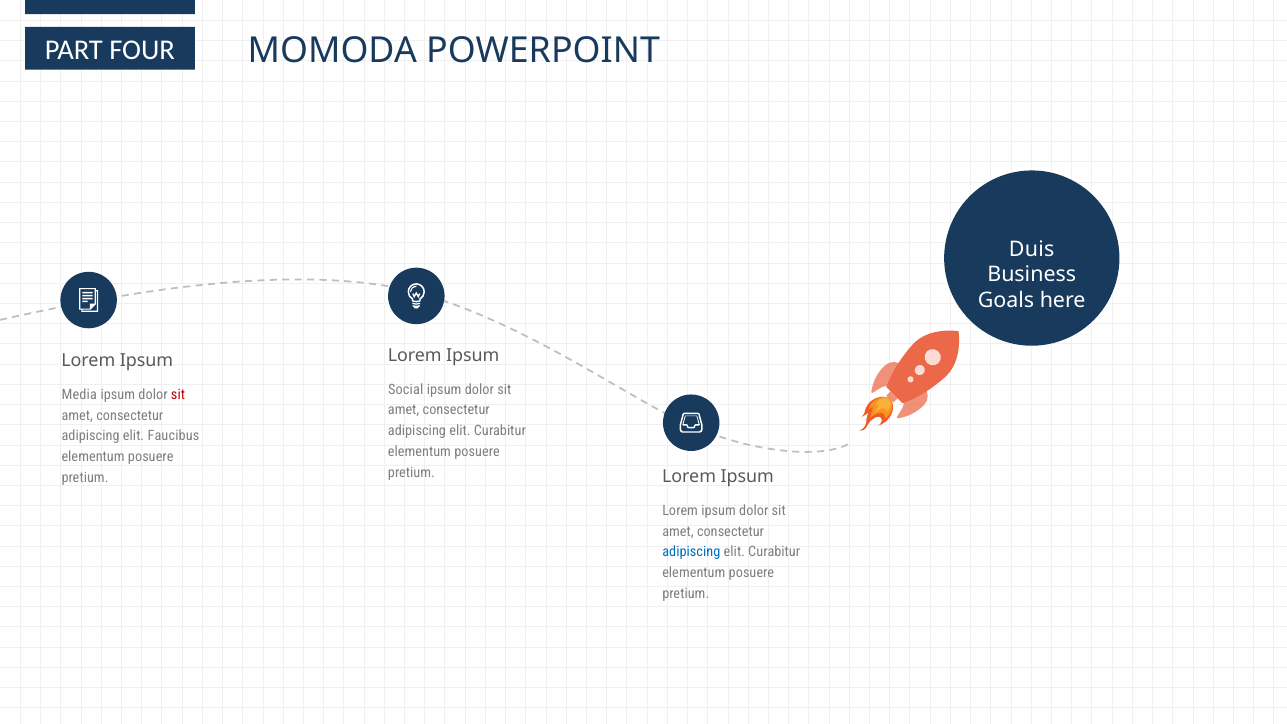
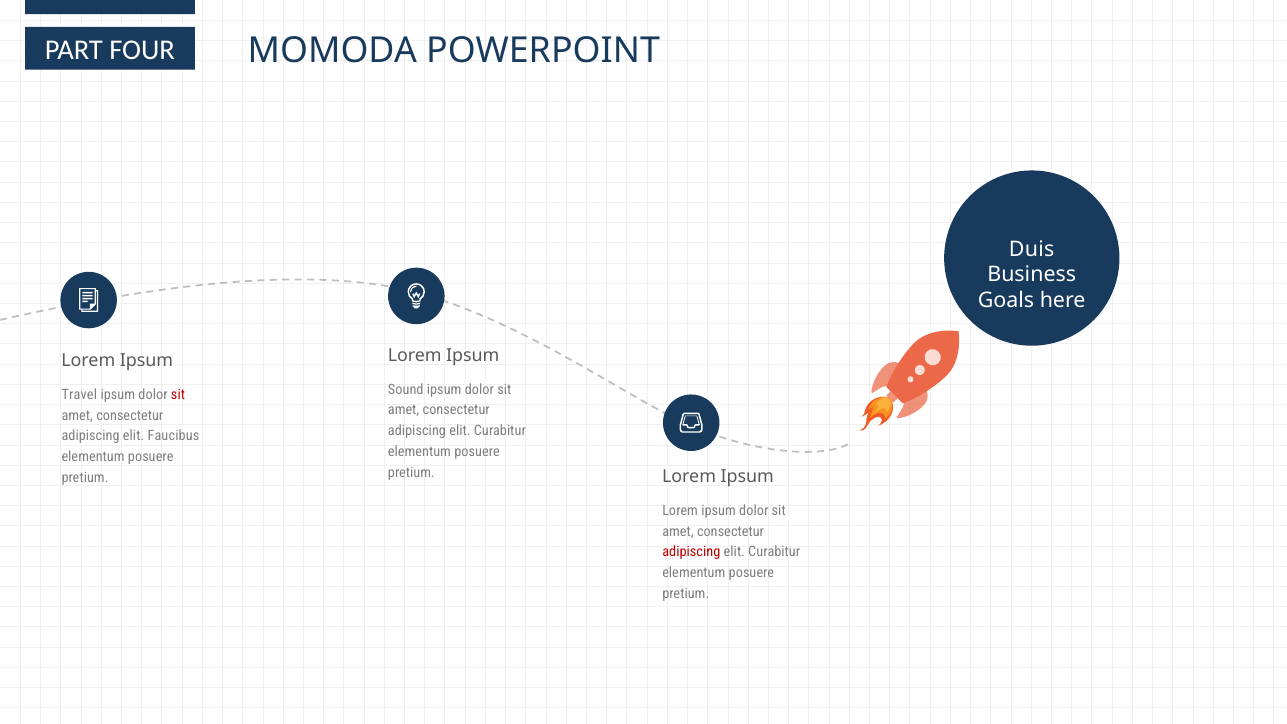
Social: Social -> Sound (406, 389)
Media: Media -> Travel (79, 395)
adipiscing colour: blue -> red (691, 552)
